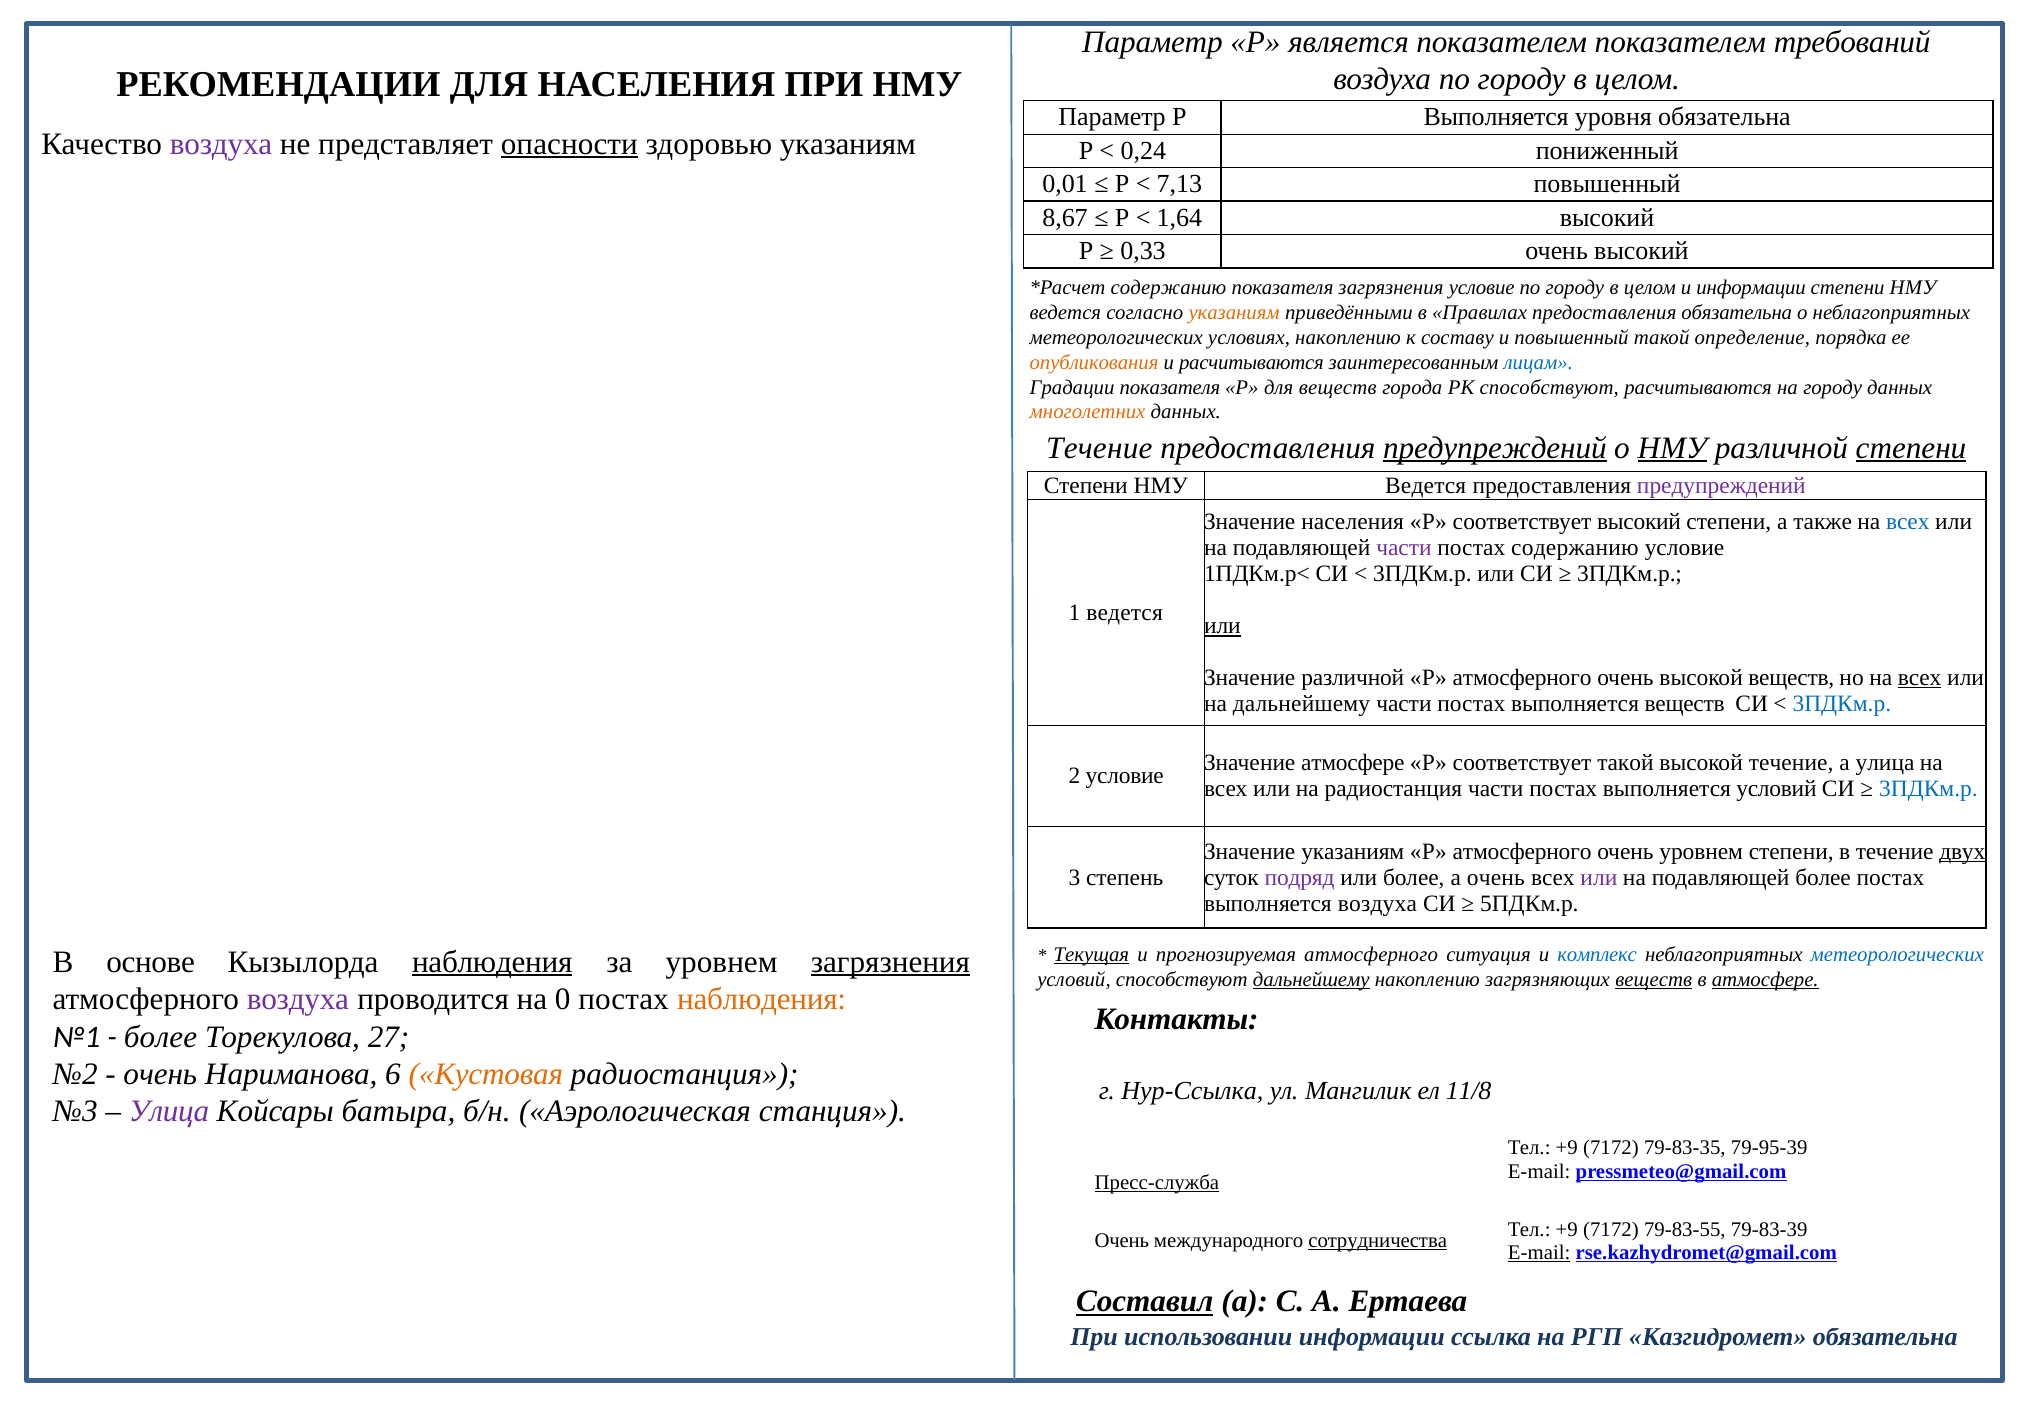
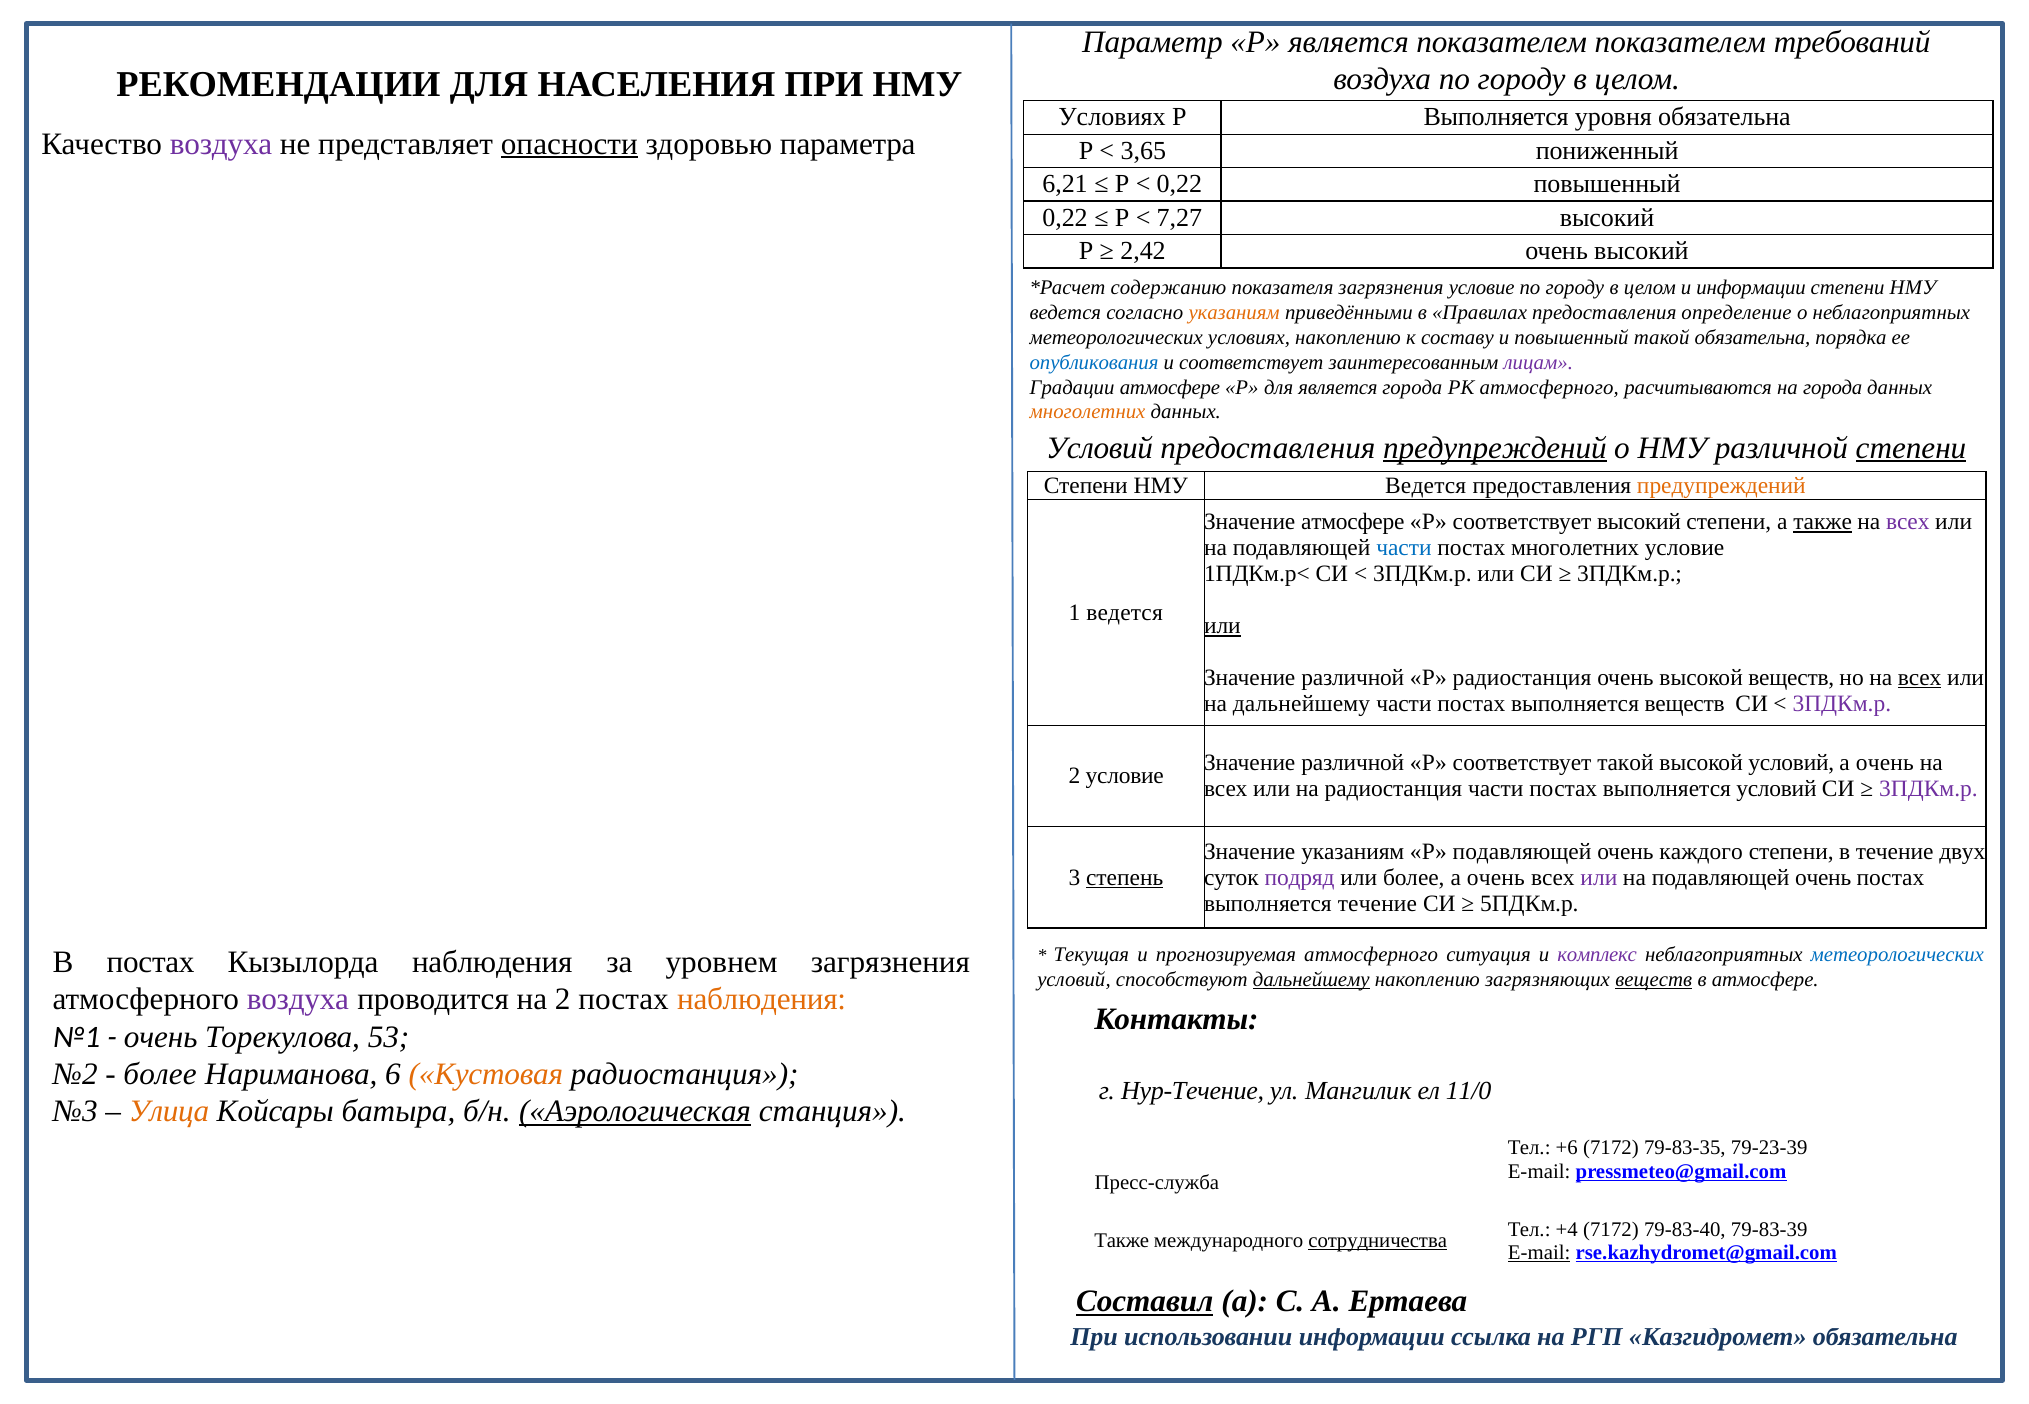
Параметр: Параметр -> Условиях (1112, 117)
здоровью указаниям: указаниям -> параметра (848, 144)
0,24: 0,24 -> 3,65 (1143, 151)
0,01: 0,01 -> 6,21 (1065, 184)
7,13: 7,13 -> 0,22 (1179, 184)
8,67: 8,67 -> 0,22 (1065, 218)
1,64: 1,64 -> 7,27 (1179, 218)
0,33: 0,33 -> 2,42 (1143, 251)
предоставления обязательна: обязательна -> определение (1737, 313)
такой определение: определение -> обязательна (1753, 337)
опубликования colour: orange -> blue (1094, 362)
и расчитываются: расчитываются -> соответствует (1251, 362)
лицам colour: blue -> purple (1538, 362)
Градации показателя: показателя -> атмосфере (1170, 387)
для веществ: веществ -> является (1338, 387)
РК способствуют: способствуют -> атмосферного (1549, 387)
на городу: городу -> города (1833, 387)
Течение: Течение -> Условий (1100, 448)
НМУ underline: present -> none (1672, 448)
предупреждений colour: purple -> orange (1721, 486)
Значение населения: населения -> атмосфере (1353, 522)
также underline: none -> present (1823, 522)
всех colour: blue -> purple (1908, 522)
части colour: purple -> blue (1404, 548)
постах содержанию: содержанию -> многолетних (1575, 548)
атмосферного: атмосферного -> радиостанция (1522, 678)
3ПДКм.р colour: blue -> purple (1842, 704)
атмосфере: атмосфере -> различной (1353, 764)
высокой течение: течение -> условий (1791, 764)
улица: улица -> очень (1885, 764)
3ПДКм.р colour: blue -> purple (1928, 789)
атмосферного: атмосферного -> подавляющей (1522, 852)
очень уровнем: уровнем -> каждого (1701, 852)
двух underline: present -> none (1962, 852)
степень underline: none -> present (1125, 878)
на подавляющей более: более -> очень (1823, 878)
выполняется воздуха: воздуха -> течение (1377, 904)
Текущая underline: present -> none (1091, 955)
комплекс colour: blue -> purple (1597, 955)
В основе: основе -> постах (151, 962)
наблюдения underline: present -> none (492, 962)
загрязнения underline: present -> none (890, 962)
атмосфере underline: present -> none (1765, 980)
на 0: 0 -> 2 (563, 1000)
более: более -> очень (161, 1037)
27: 27 -> 53 (389, 1037)
очень: очень -> более (160, 1075)
Нур-Ссылка: Нур-Ссылка -> Нур-Течение (1193, 1091)
11/8: 11/8 -> 11/0 (1469, 1091)
Улица colour: purple -> orange (169, 1112)
Аэрологическая underline: none -> present (635, 1112)
+9: +9 -> +6 (1567, 1149)
79-95-39: 79-95-39 -> 79-23-39 (1769, 1149)
Пресс-служба underline: present -> none (1157, 1183)
+9: +9 -> +4 (1567, 1230)
79-83-55: 79-83-55 -> 79-83-40 (1685, 1230)
Очень: Очень -> Также (1122, 1241)
